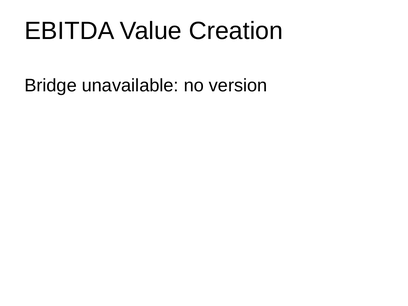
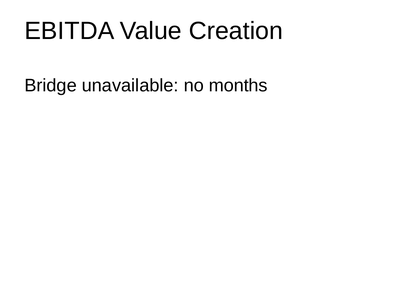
version: version -> months (238, 86)
